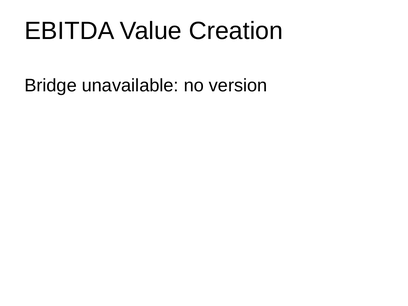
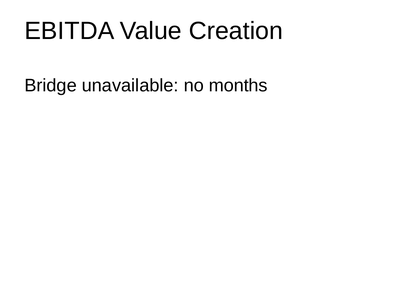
version: version -> months (238, 86)
